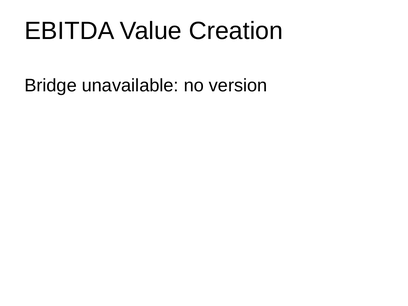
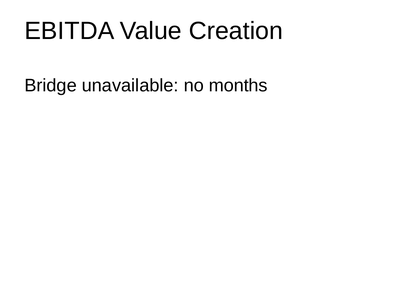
version: version -> months (238, 86)
